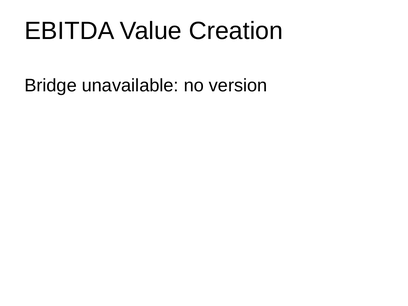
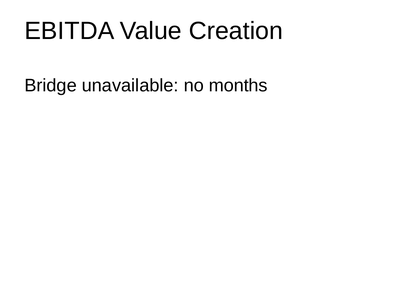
version: version -> months (238, 86)
